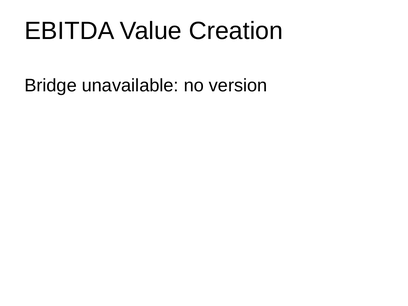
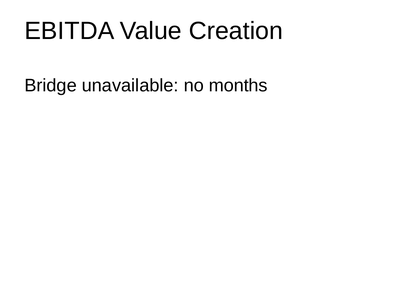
version: version -> months (238, 86)
